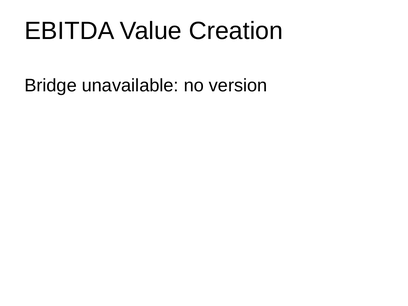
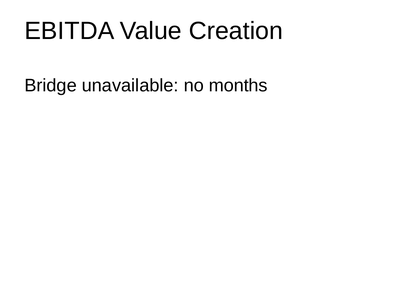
version: version -> months (238, 86)
